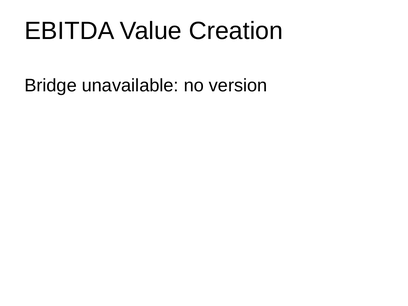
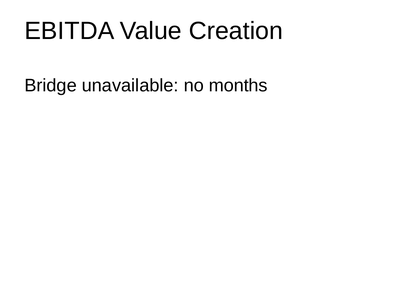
version: version -> months (238, 86)
